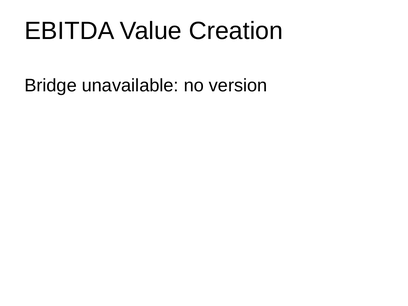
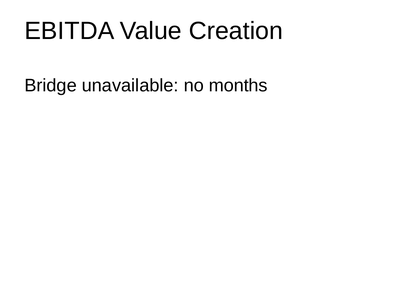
version: version -> months (238, 86)
